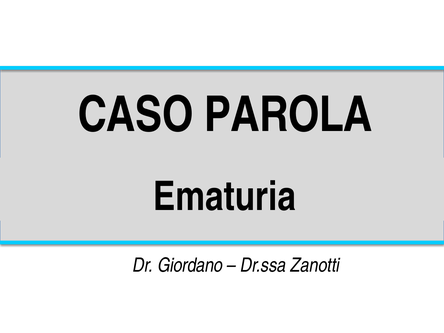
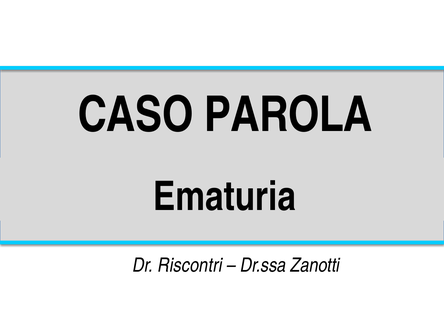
Giordano: Giordano -> Riscontri (190, 265)
